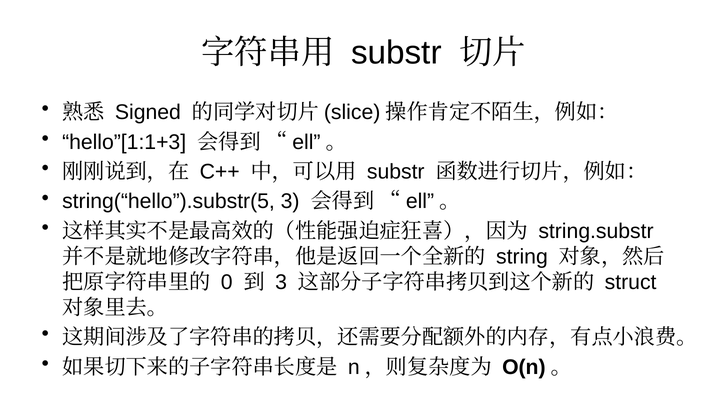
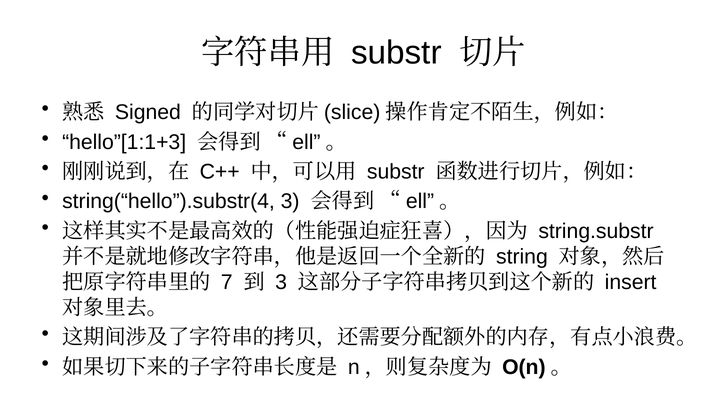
string(“hello”).substr(5: string(“hello”).substr(5 -> string(“hello”).substr(4 (169, 201)
0: 0 -> 7 (227, 282)
struct: struct -> insert (631, 282)
